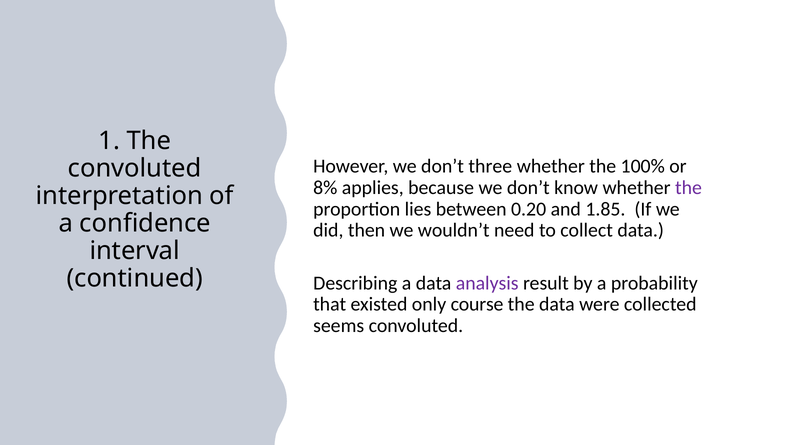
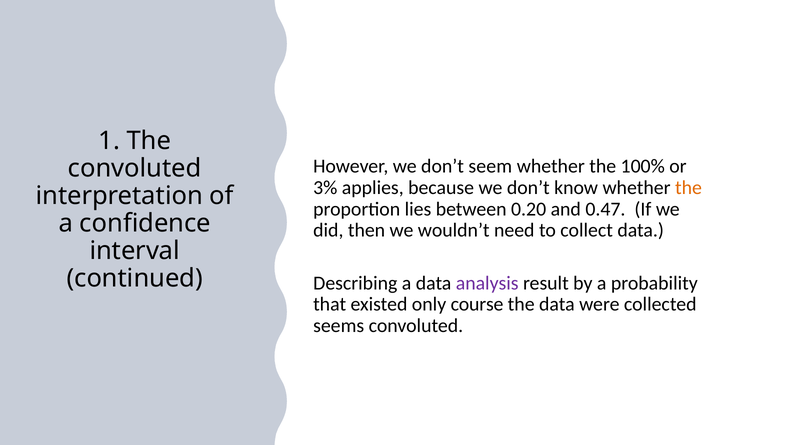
three: three -> seem (490, 167)
8%: 8% -> 3% (325, 188)
the colour: purple -> orange (688, 188)
1.85: 1.85 -> 0.47 (605, 209)
